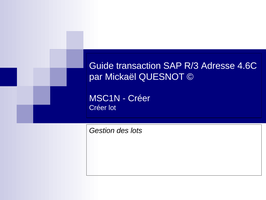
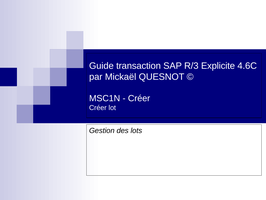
Adresse: Adresse -> Explicite (218, 66)
